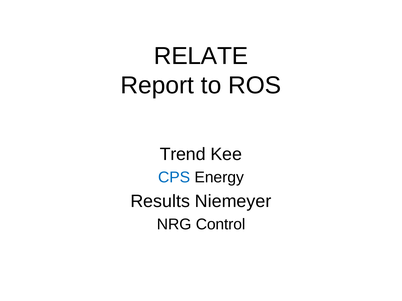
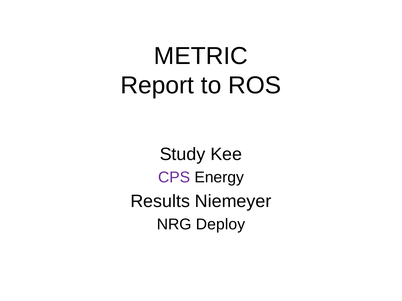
RELATE: RELATE -> METRIC (201, 56)
Trend: Trend -> Study (183, 155)
CPS colour: blue -> purple (174, 178)
Control: Control -> Deploy (220, 225)
